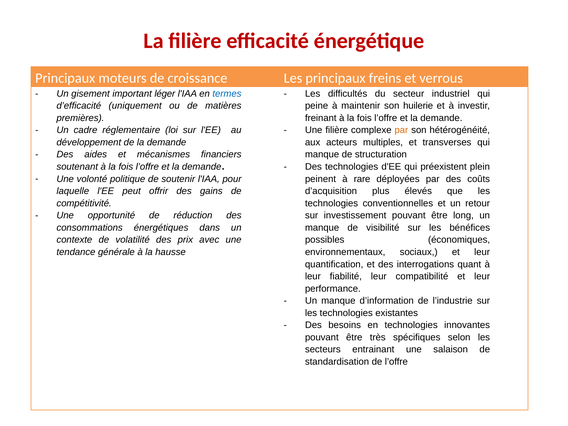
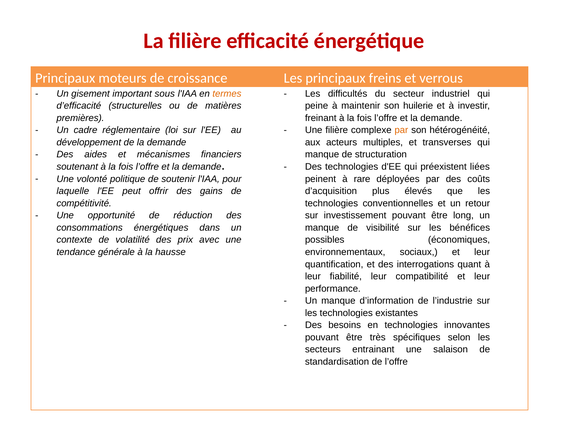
léger: léger -> sous (165, 94)
termes colour: blue -> orange (227, 94)
uniquement: uniquement -> structurelles (135, 106)
plein: plein -> liées (480, 167)
